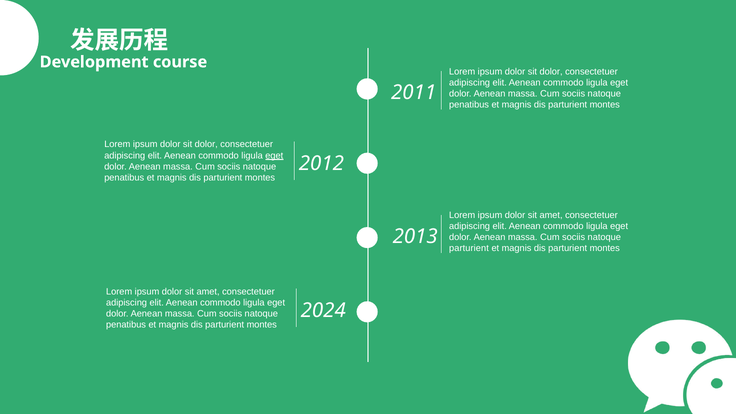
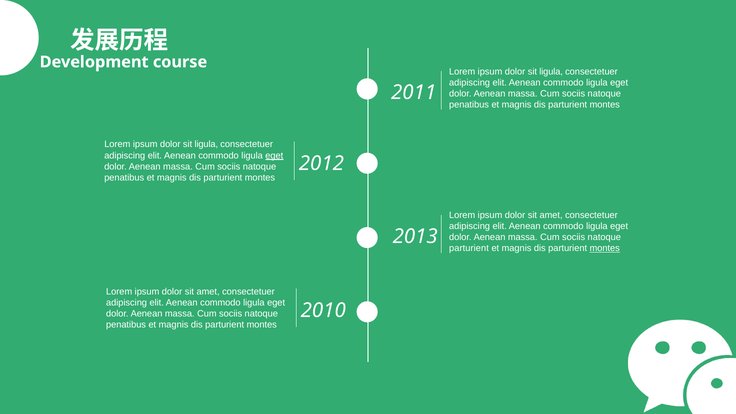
dolor: dolor -> ligula (551, 71)
dolor: dolor -> ligula (206, 144)
montes underline: none -> present (605, 248)
2024: 2024 -> 2010 (323, 311)
